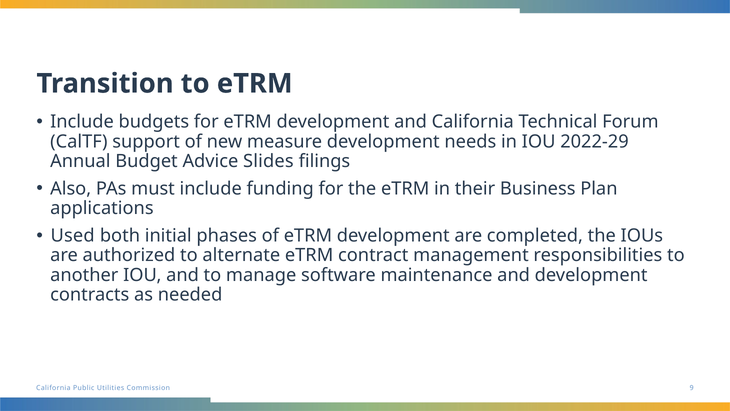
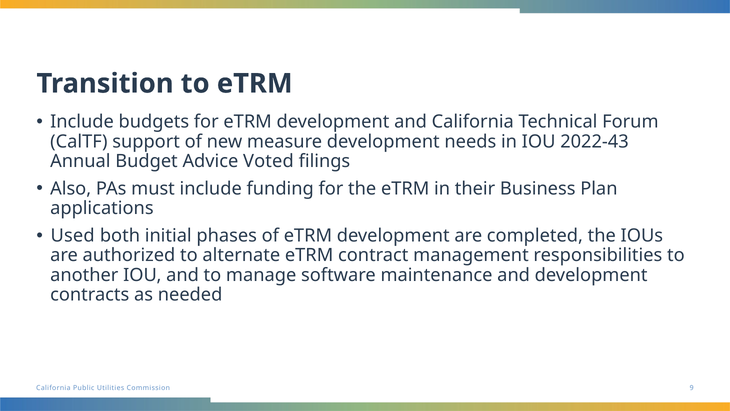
2022-29: 2022-29 -> 2022-43 (594, 141)
Slides: Slides -> Voted (268, 161)
